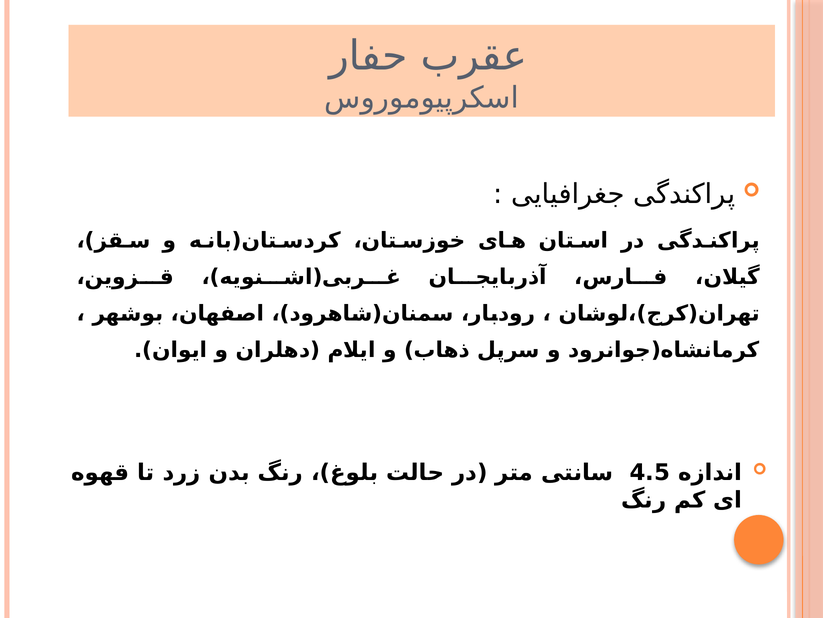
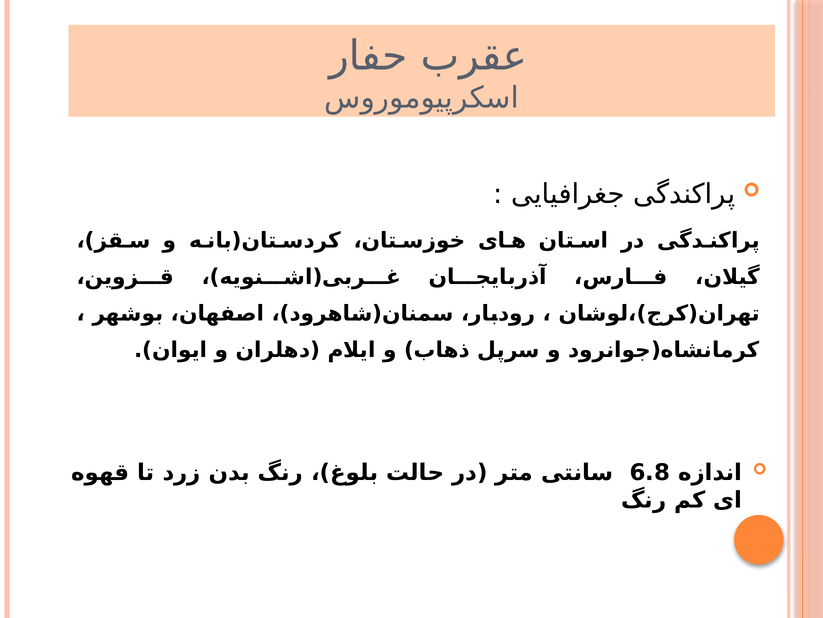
4.5: 4.5 -> 6.8 (650, 472)
